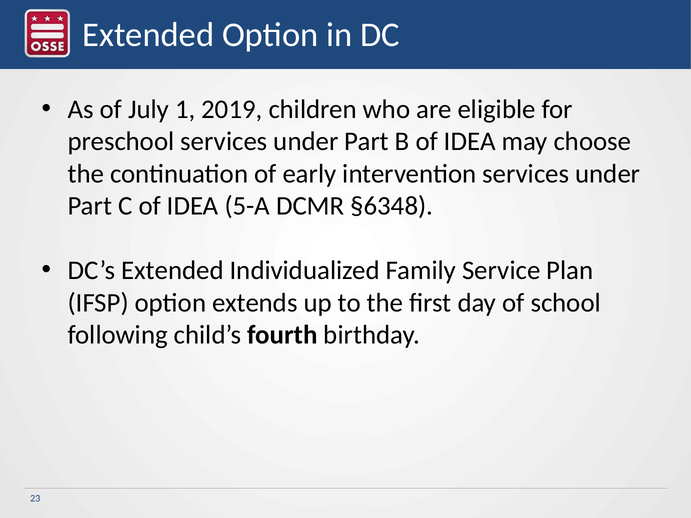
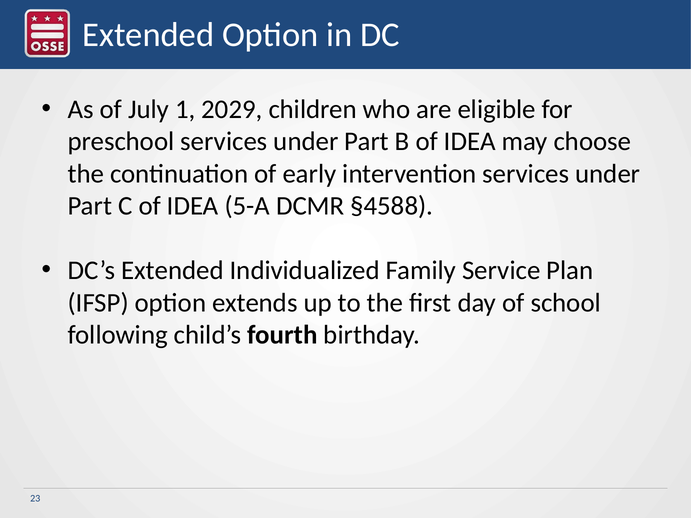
2019: 2019 -> 2029 (232, 109)
§6348: §6348 -> §4588 (392, 206)
